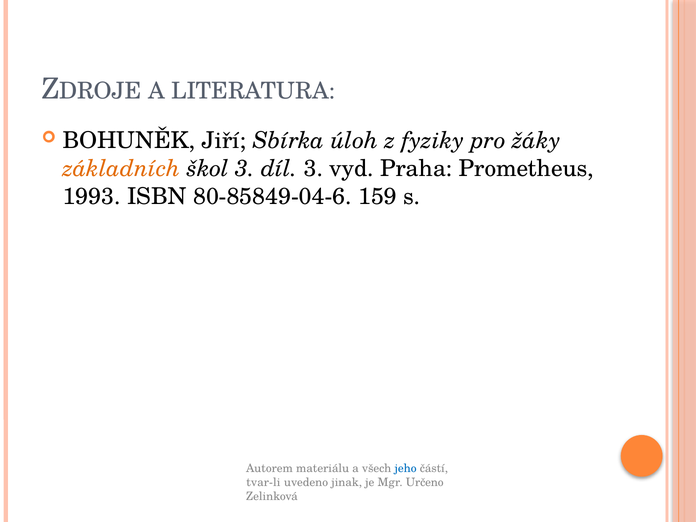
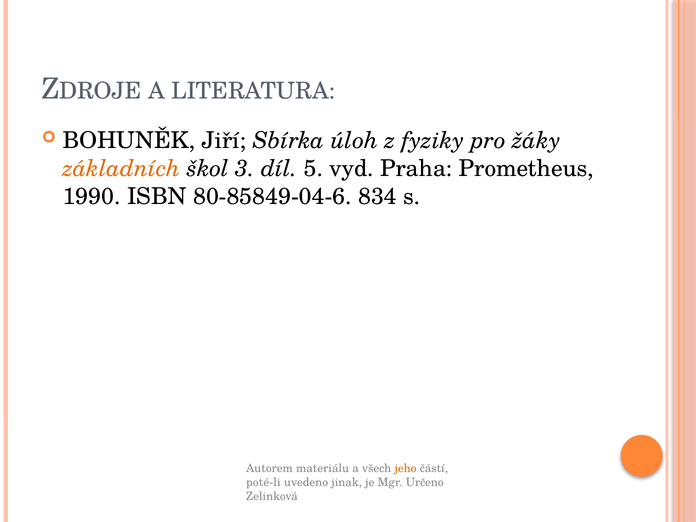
díl 3: 3 -> 5 (313, 169)
1993: 1993 -> 1990 (92, 196)
159: 159 -> 834 (377, 196)
jeho colour: blue -> orange (406, 468)
tvar-li: tvar-li -> poté-li (263, 482)
